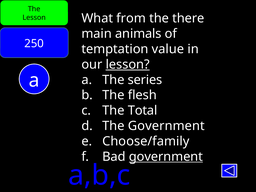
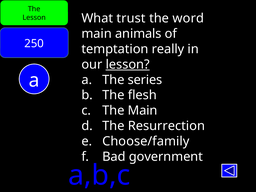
from: from -> trust (131, 18)
there: there -> word (188, 18)
value: value -> really (168, 49)
The Total: Total -> Main (143, 111)
The Government: Government -> Resurrection (166, 126)
government underline: present -> none (166, 157)
